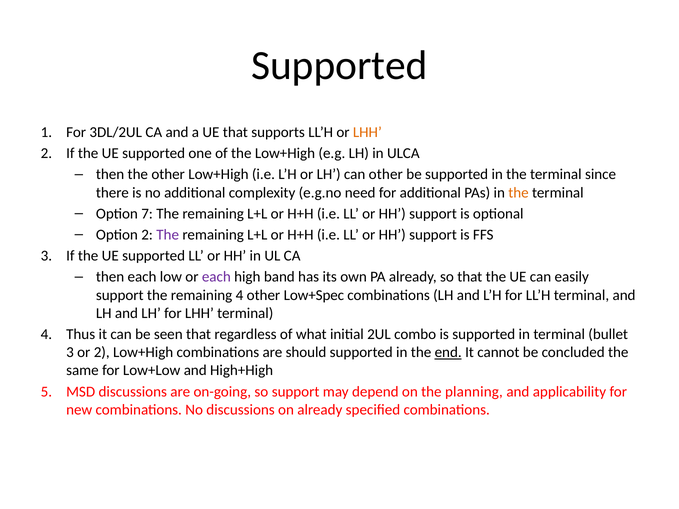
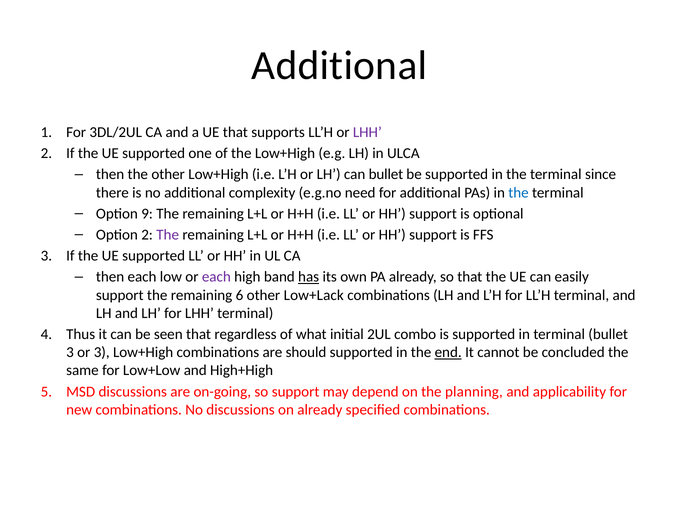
Supported: Supported -> Additional (339, 66)
LHH colour: orange -> purple (367, 132)
can other: other -> bullet (386, 175)
the colour: orange -> blue (519, 193)
7: 7 -> 9 (147, 214)
has underline: none -> present (309, 277)
remaining 4: 4 -> 6 (239, 295)
Low+Spec: Low+Spec -> Low+Lack (314, 295)
or 2: 2 -> 3 (102, 353)
